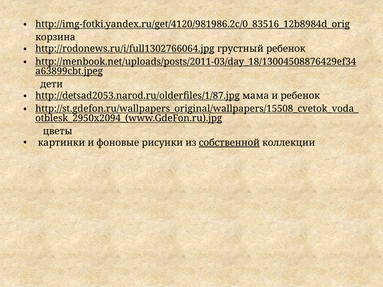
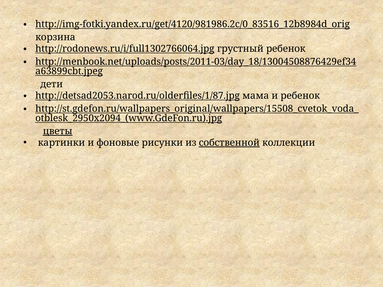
цветы underline: none -> present (58, 131)
